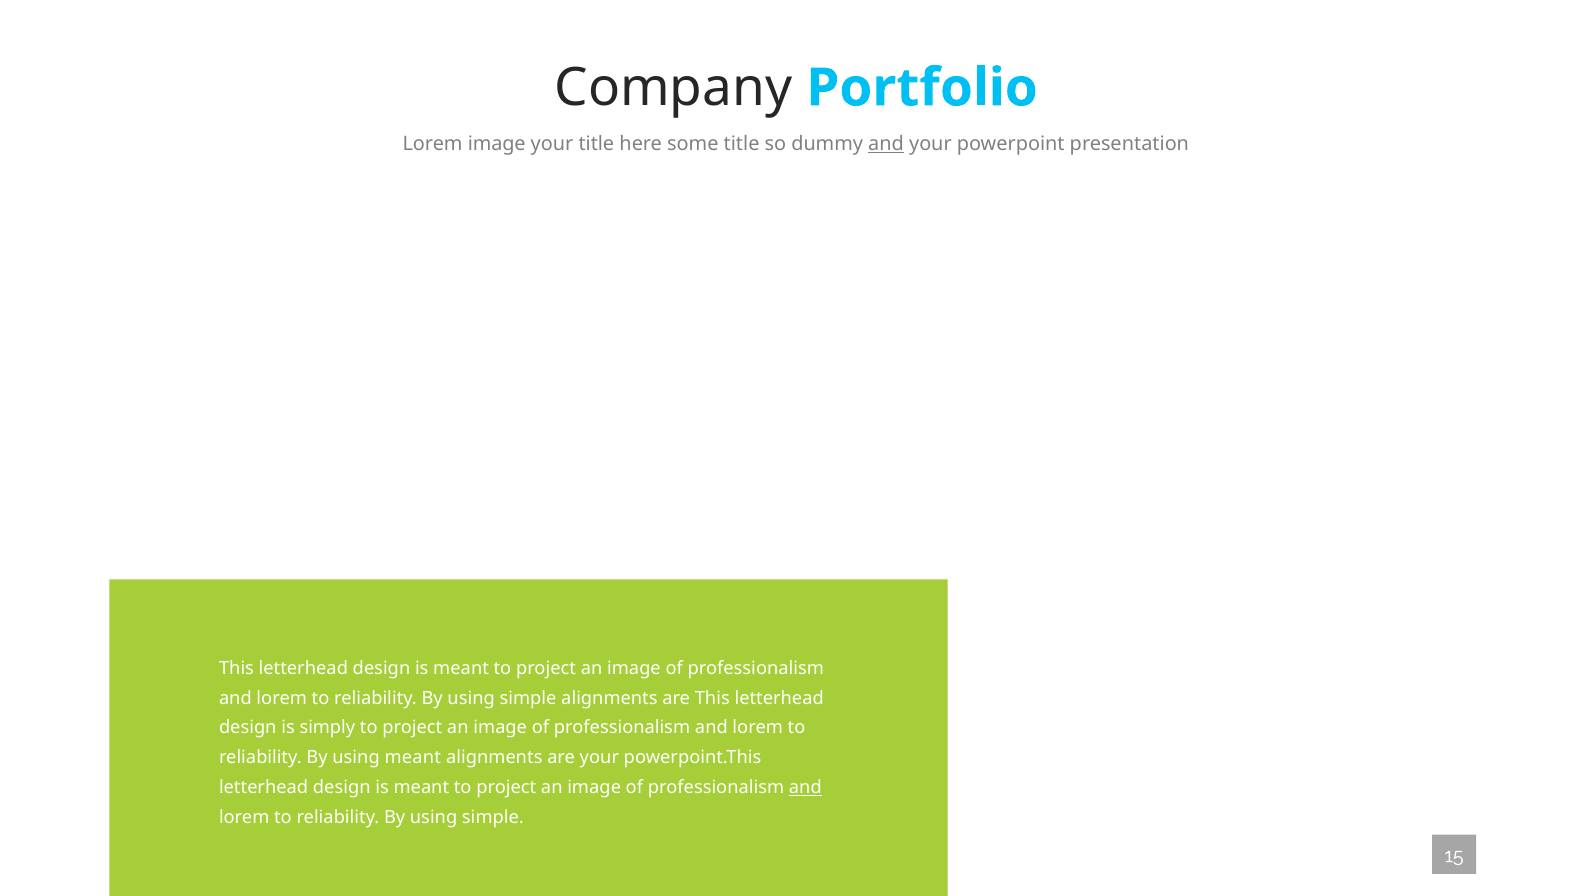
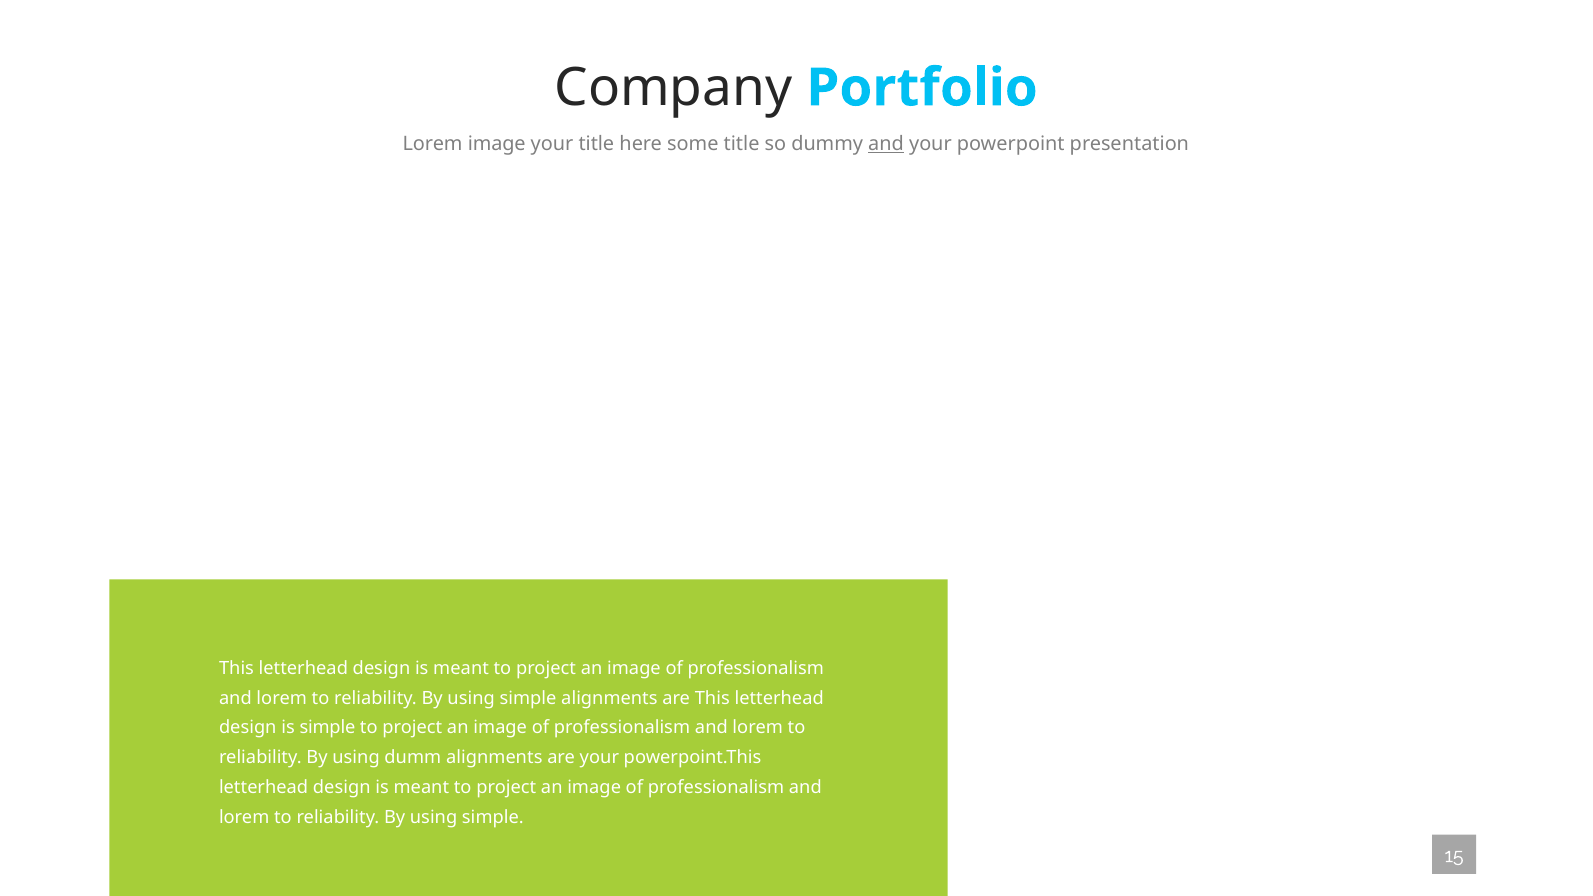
is simply: simply -> simple (327, 728)
using meant: meant -> dumm (413, 758)
and underline: present -> none (805, 788)
